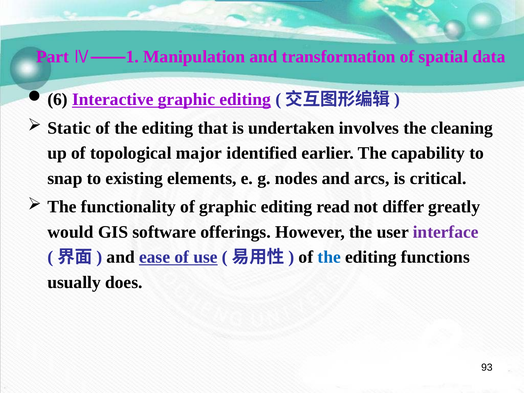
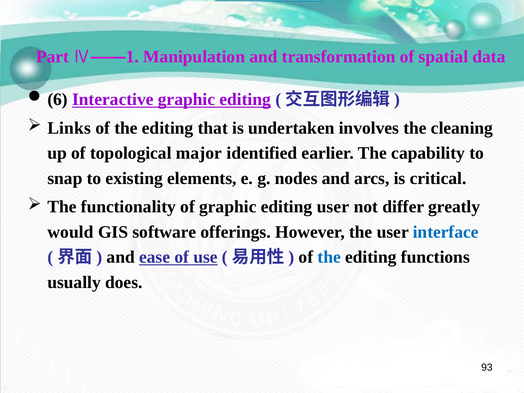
Static: Static -> Links (69, 128)
editing read: read -> user (333, 207)
interface colour: purple -> blue (446, 232)
